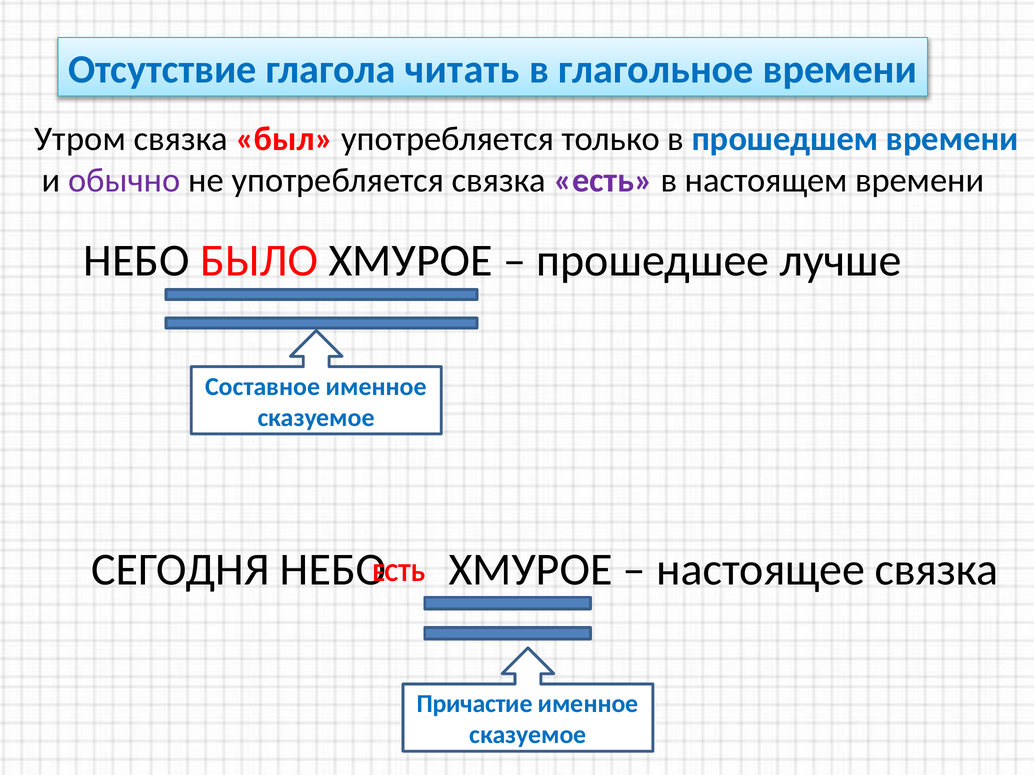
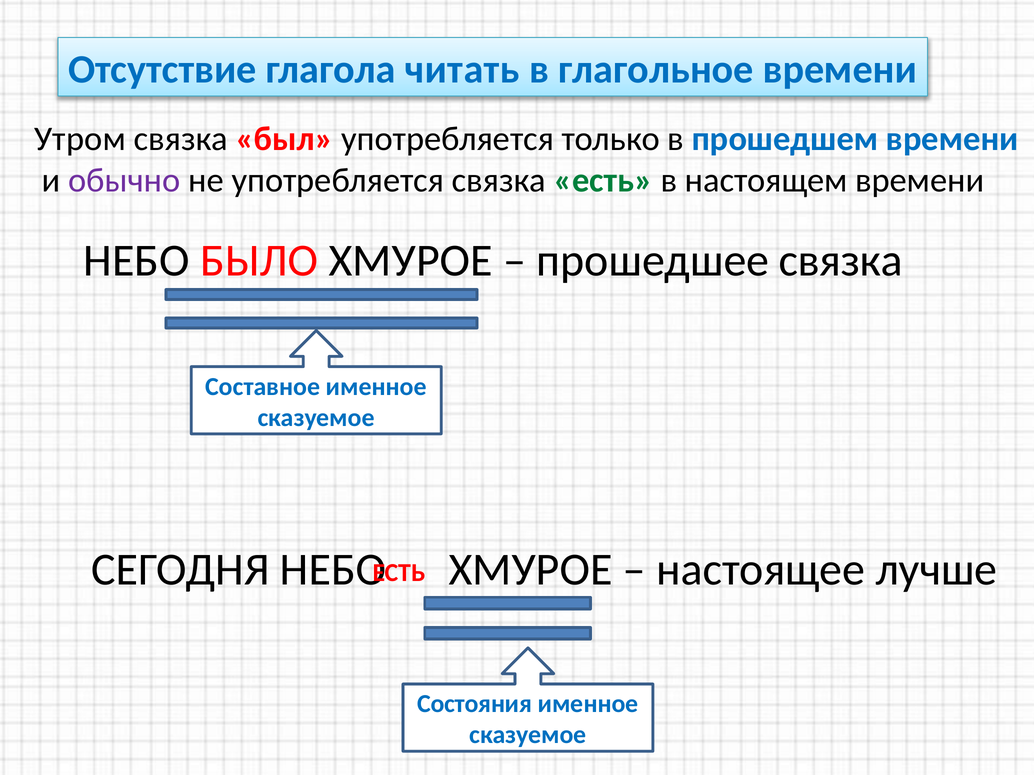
есть colour: purple -> green (603, 180)
прошедшее лучше: лучше -> связка (841, 261)
настоящее связка: связка -> лучше (936, 570)
Причастие: Причастие -> Состояния (475, 704)
